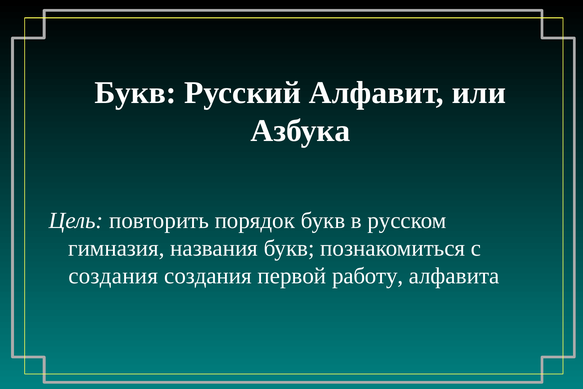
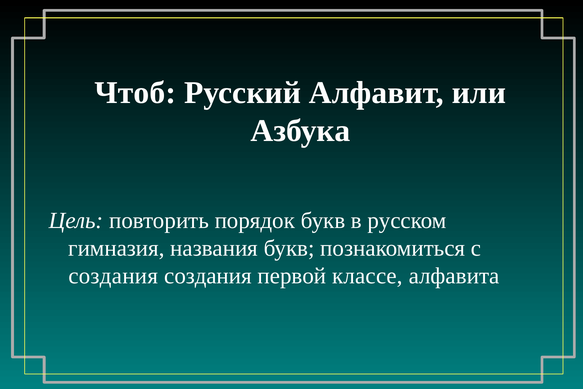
Букв: Букв -> Чтоб (135, 93)
работу: работу -> классе (367, 276)
